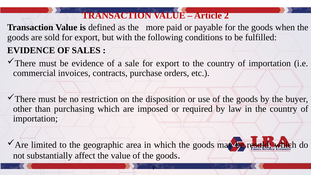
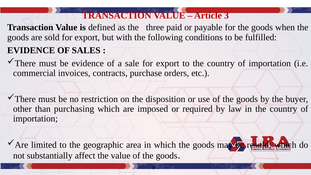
2: 2 -> 3 (226, 15)
more: more -> three (155, 27)
